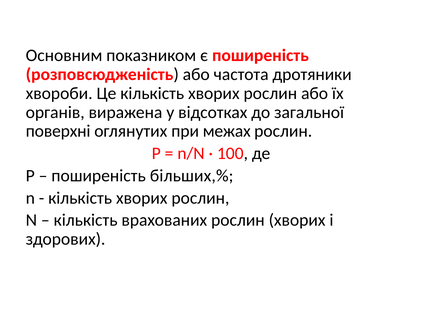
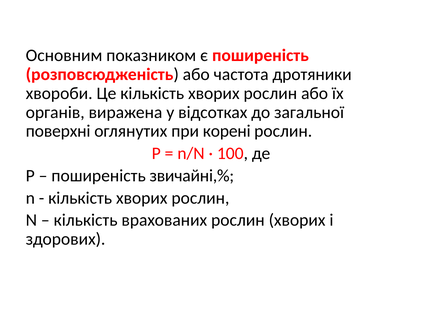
межах: межах -> корені (227, 131)
більших,%: більших,% -> звичайні,% (192, 176)
